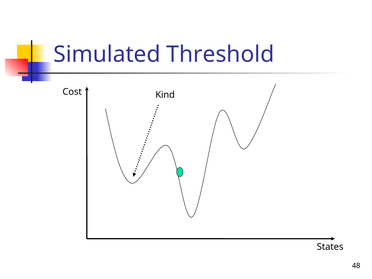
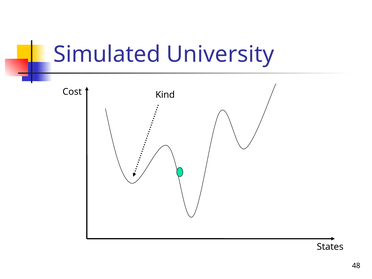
Threshold: Threshold -> University (220, 54)
